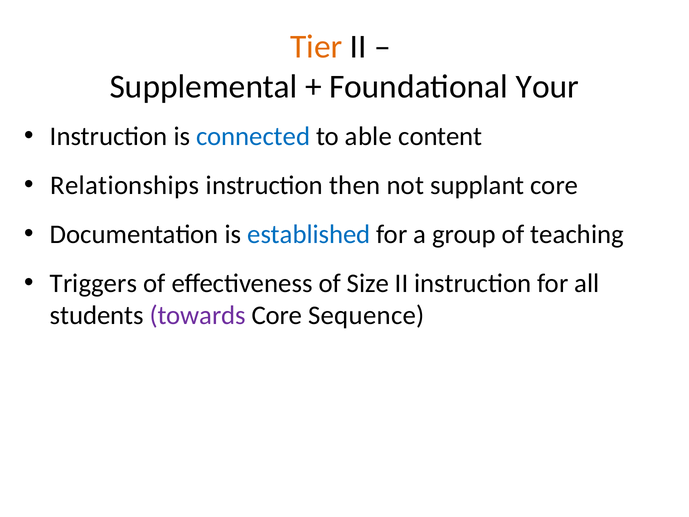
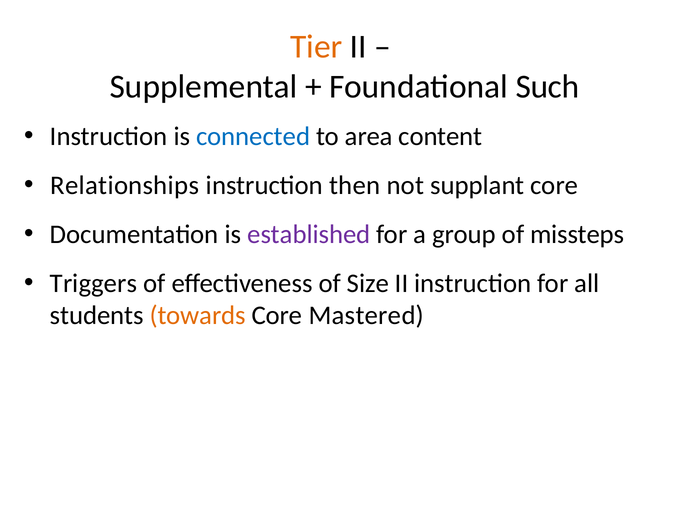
Your: Your -> Such (548, 87)
able: able -> area (369, 136)
established colour: blue -> purple (309, 234)
teaching: teaching -> missteps (577, 234)
towards colour: purple -> orange (198, 315)
Sequence: Sequence -> Mastered (366, 315)
